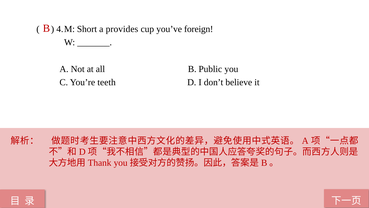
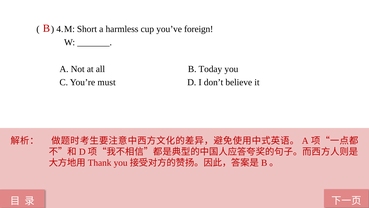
provides: provides -> harmless (122, 29)
Public: Public -> Today (210, 69)
teeth: teeth -> must (107, 82)
